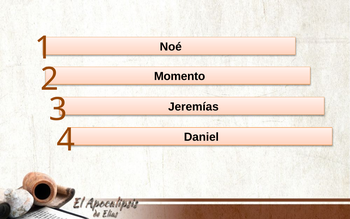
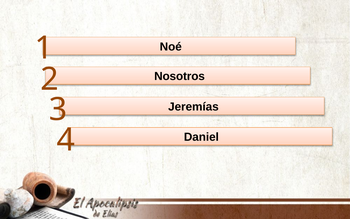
Momento: Momento -> Nosotros (180, 76)
